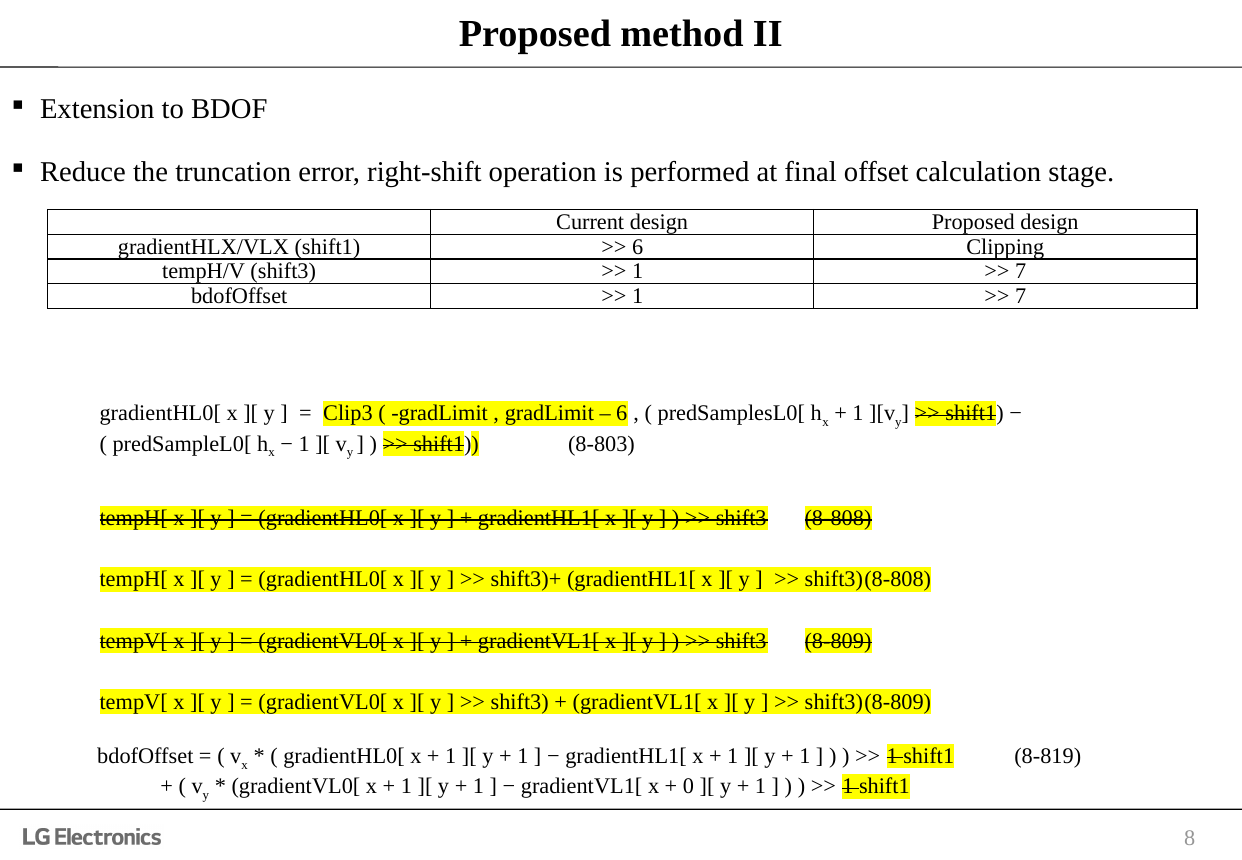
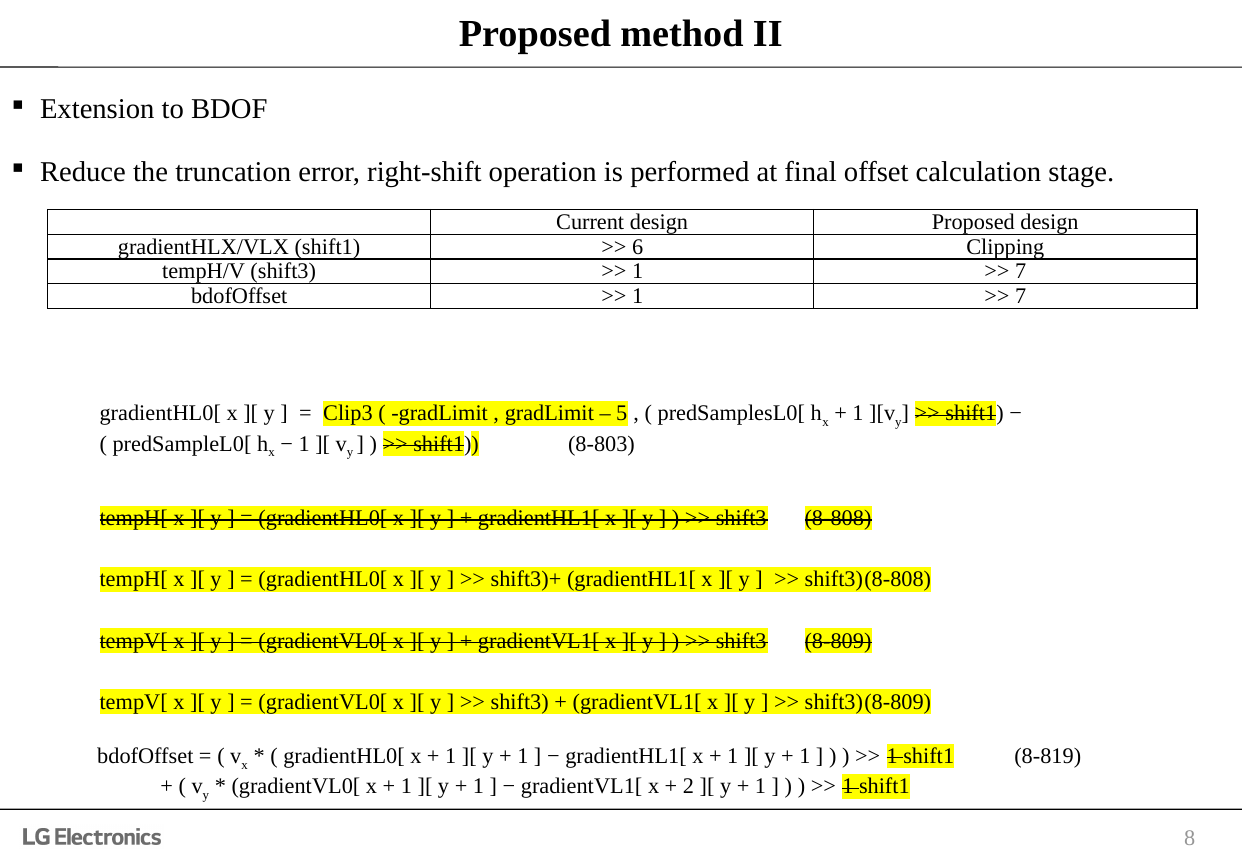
6: 6 -> 5 (622, 413)
0: 0 -> 2 (689, 786)
